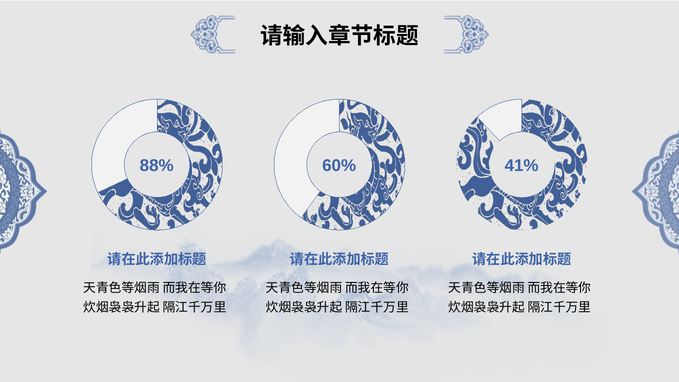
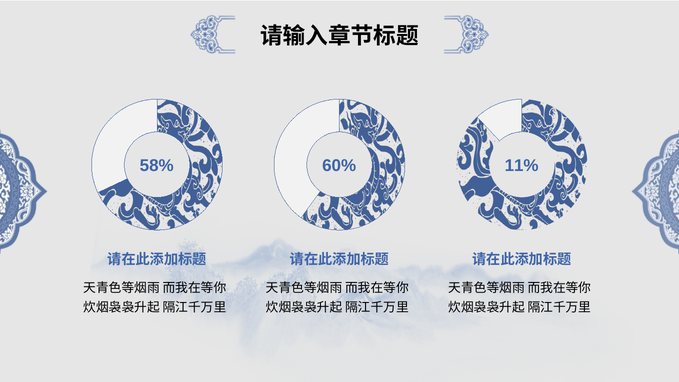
88%: 88% -> 58% (157, 166)
41%: 41% -> 11% (522, 166)
